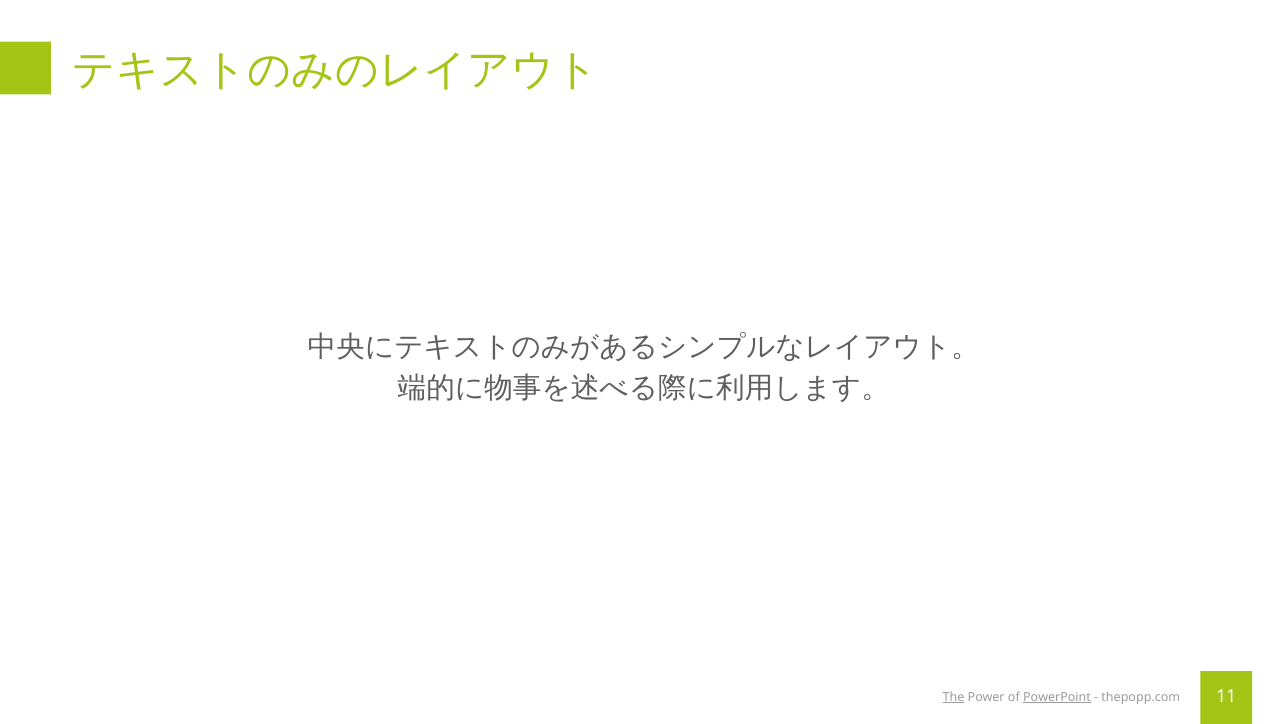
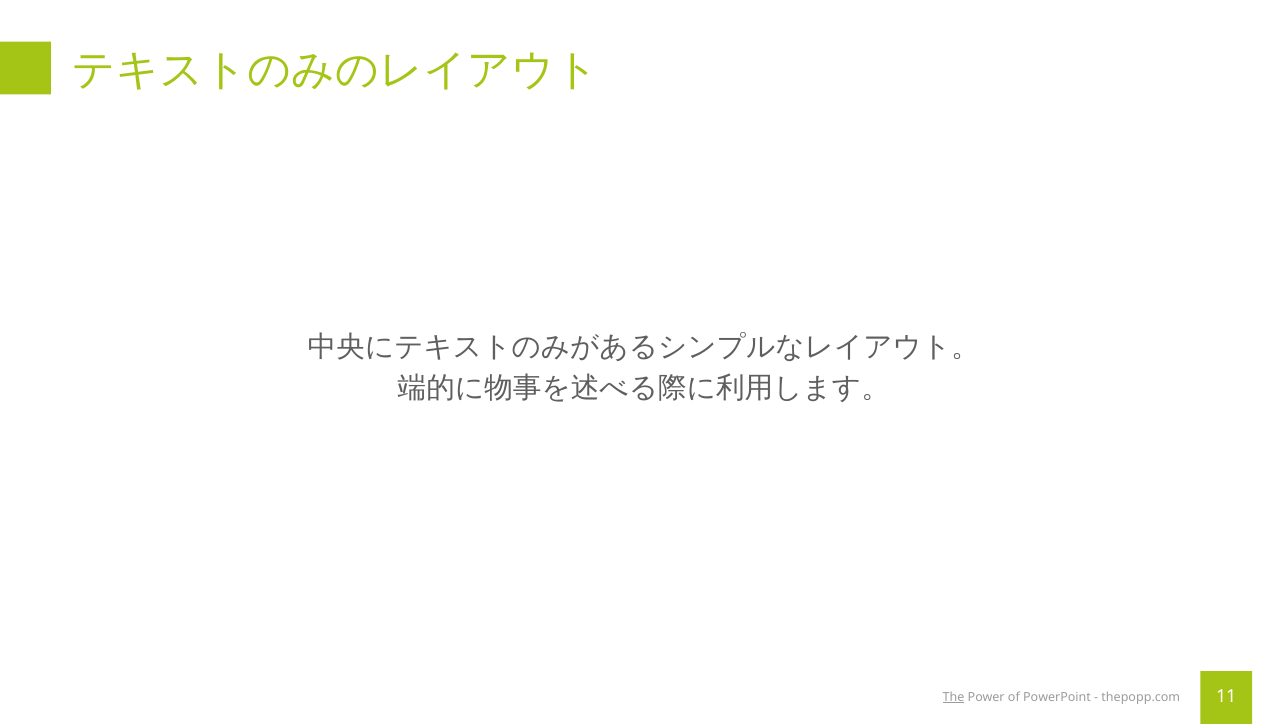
PowerPoint underline: present -> none (1057, 698)
